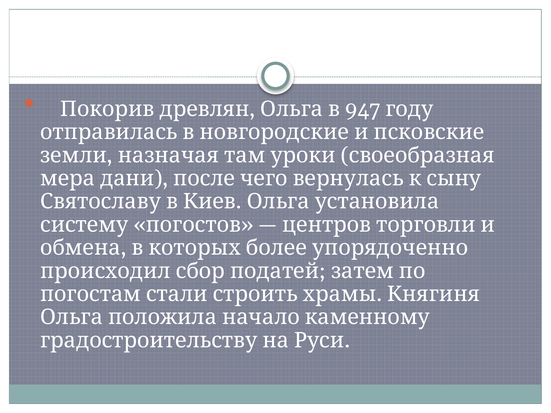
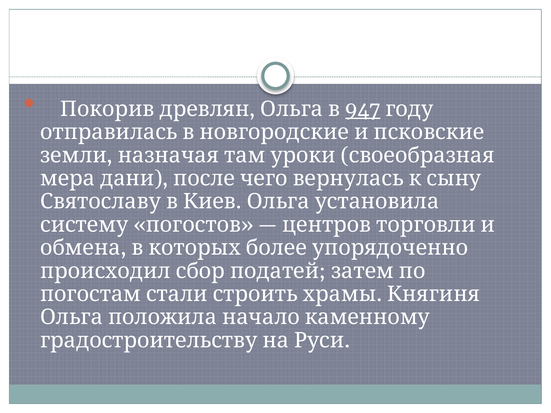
947 underline: none -> present (363, 109)
